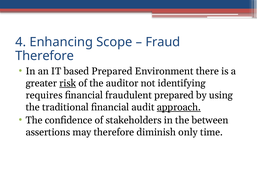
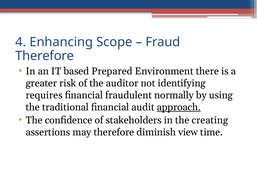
risk underline: present -> none (68, 83)
fraudulent prepared: prepared -> normally (174, 95)
between: between -> creating (210, 120)
only: only -> view (188, 132)
